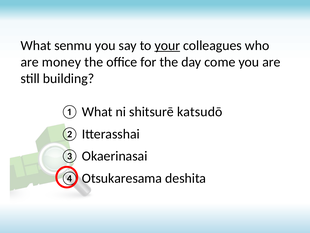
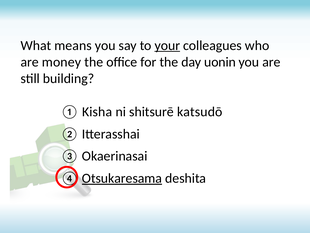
senmu: senmu -> means (73, 45)
come: come -> uonin (220, 62)
① What: What -> Kisha (97, 112)
Otsukaresama underline: none -> present (122, 178)
